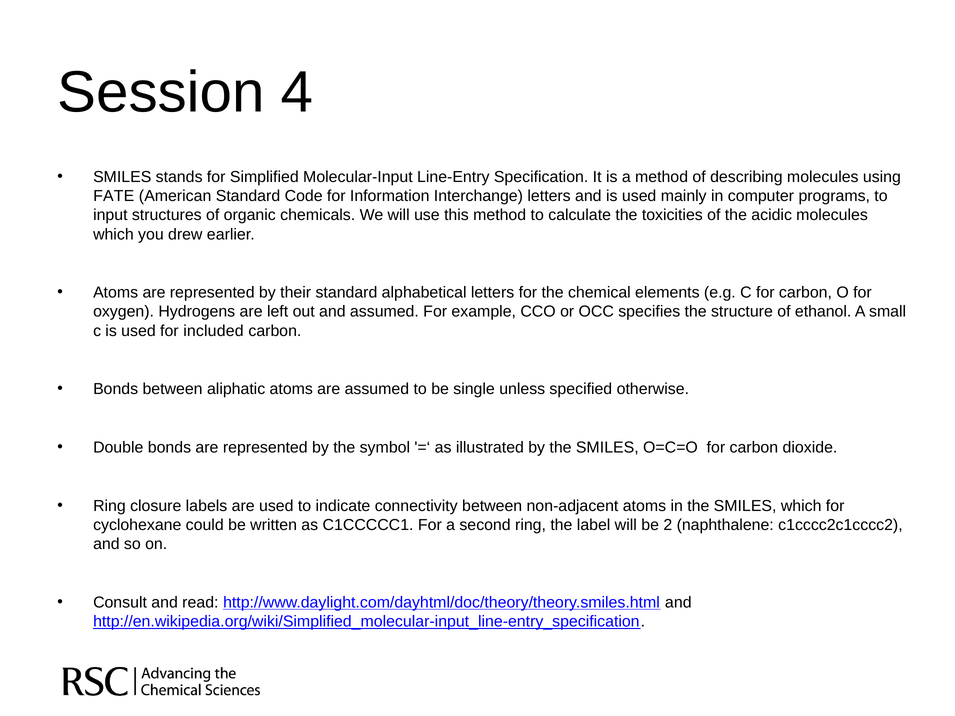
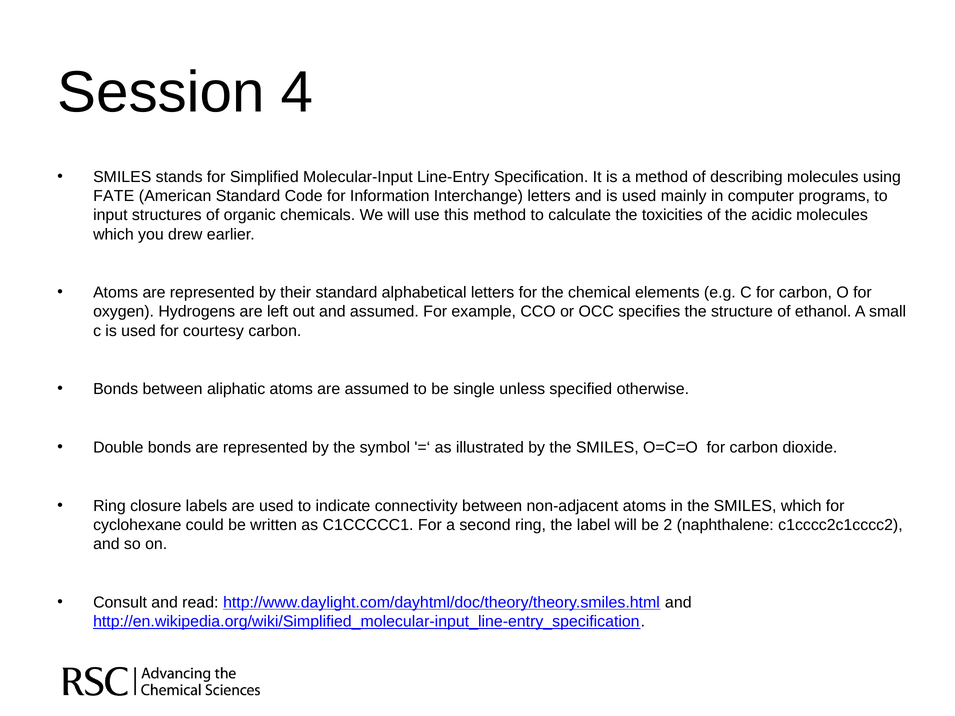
included: included -> courtesy (213, 331)
